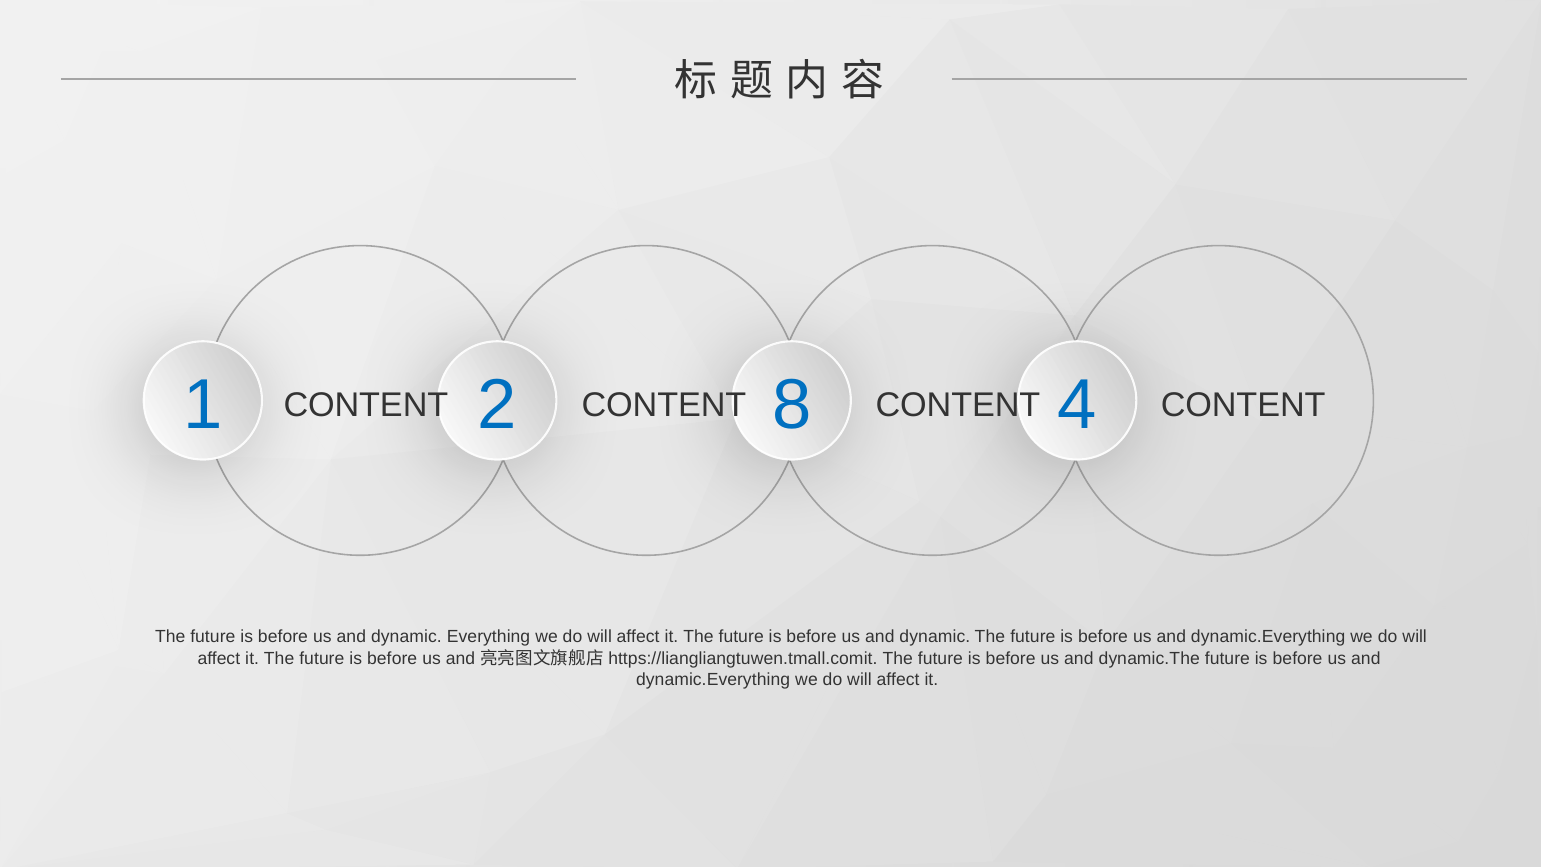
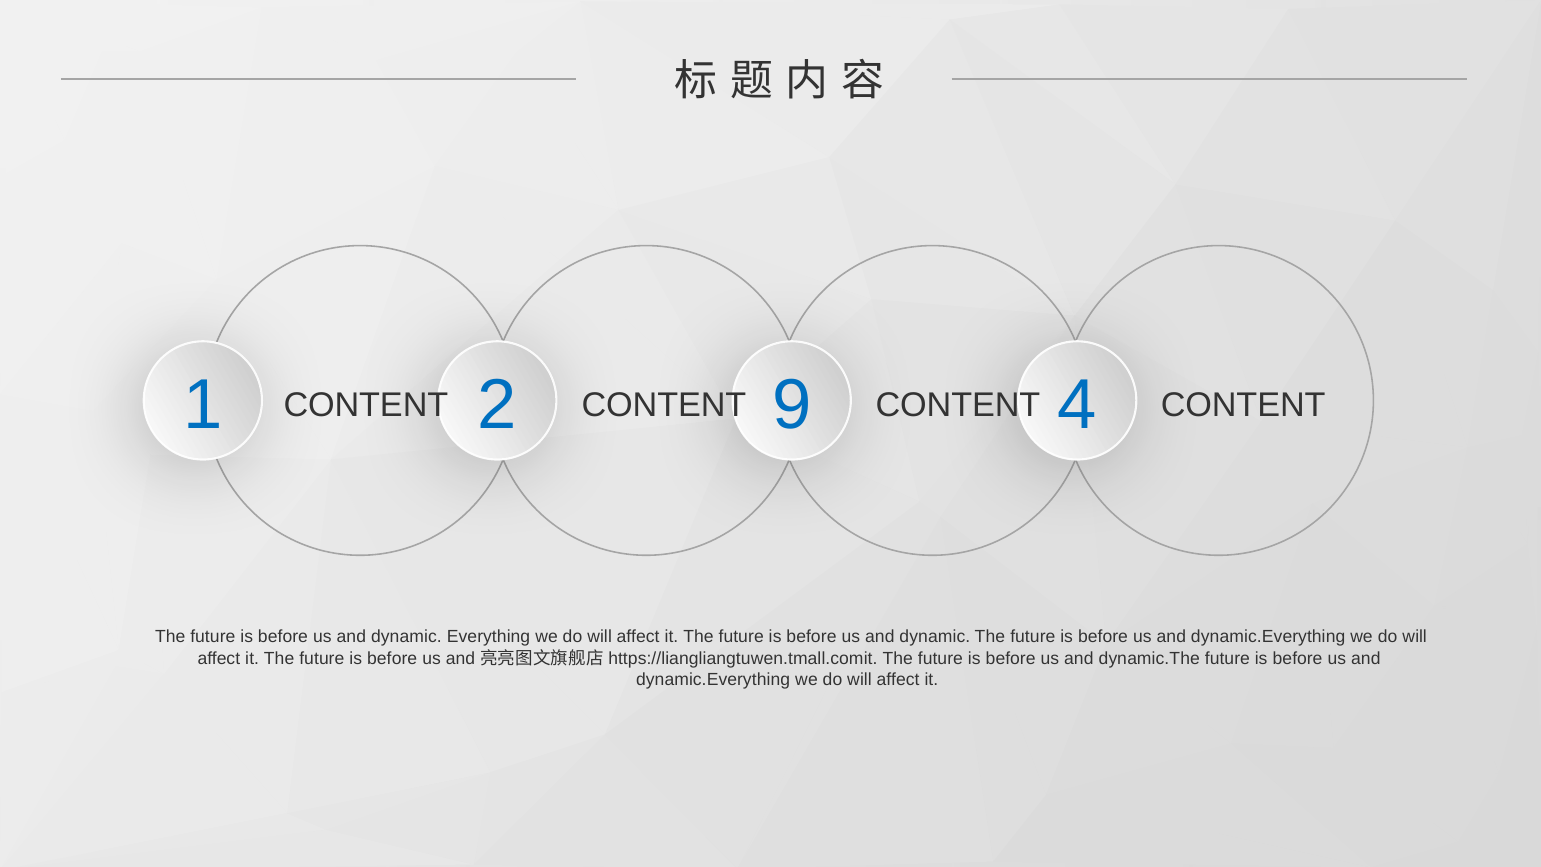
8: 8 -> 9 (792, 405)
